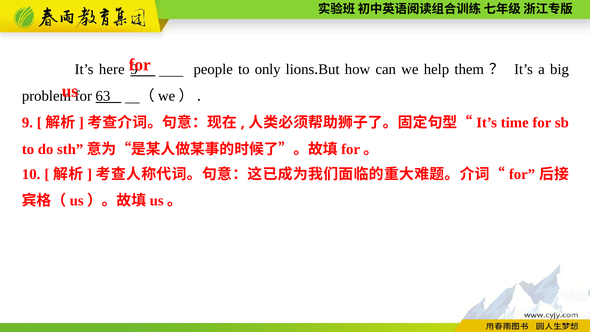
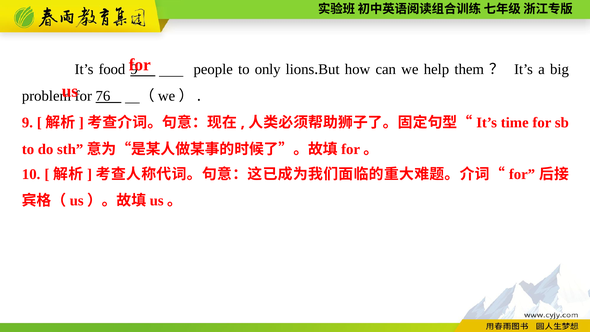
here: here -> food (112, 69)
63: 63 -> 76 (103, 96)
